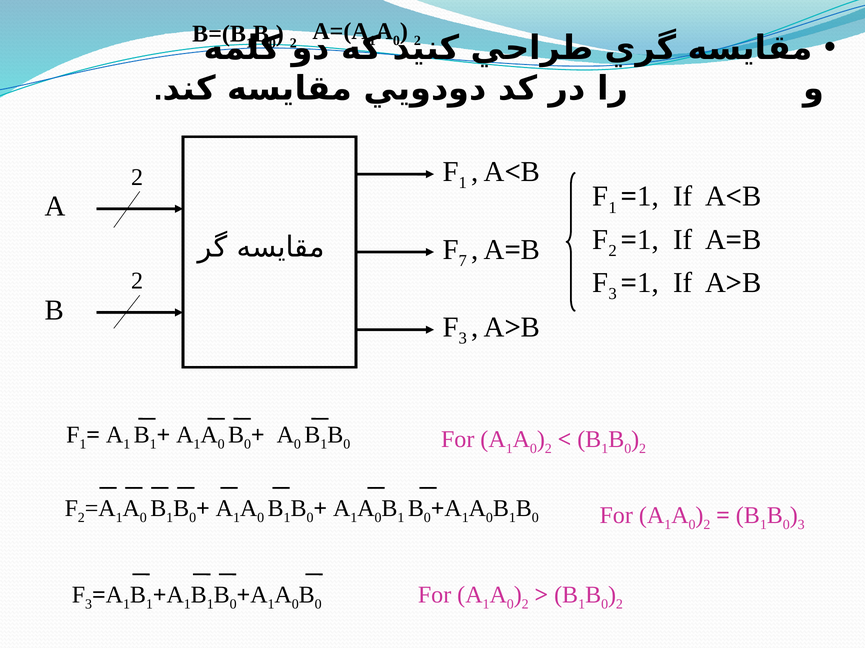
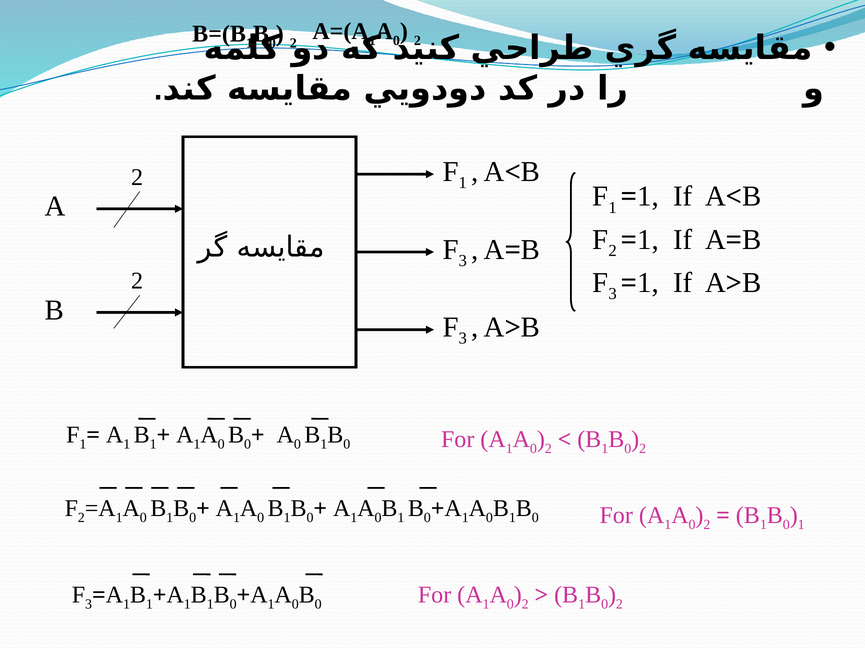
7: 7 -> 3 (463, 261)
3: 3 -> 1 (801, 525)
